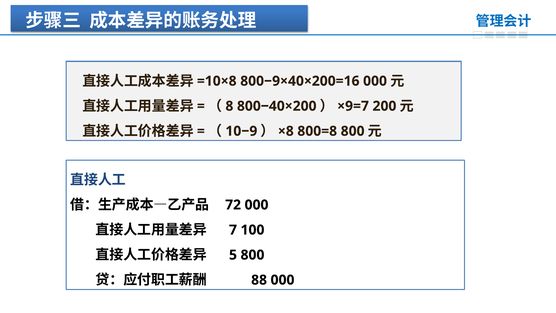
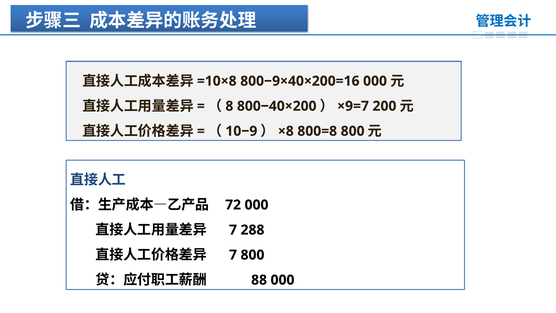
100: 100 -> 288 (252, 230)
5: 5 -> 7 (233, 255)
